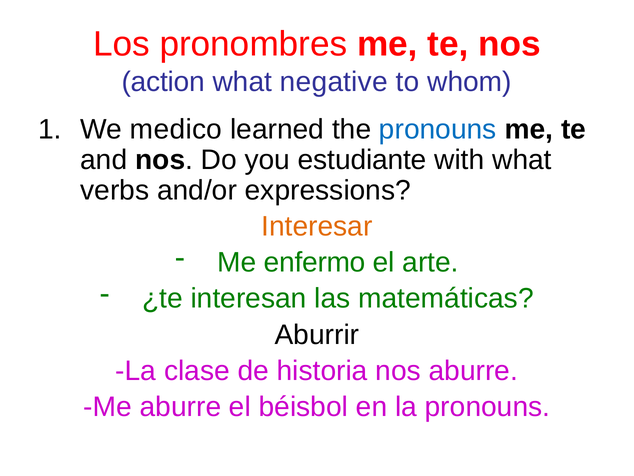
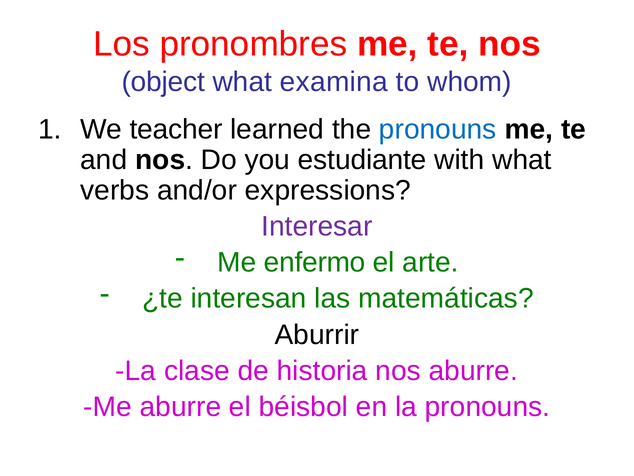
action: action -> object (163, 82)
negative: negative -> examina (334, 82)
medico: medico -> teacher (176, 129)
Interesar colour: orange -> purple (317, 226)
